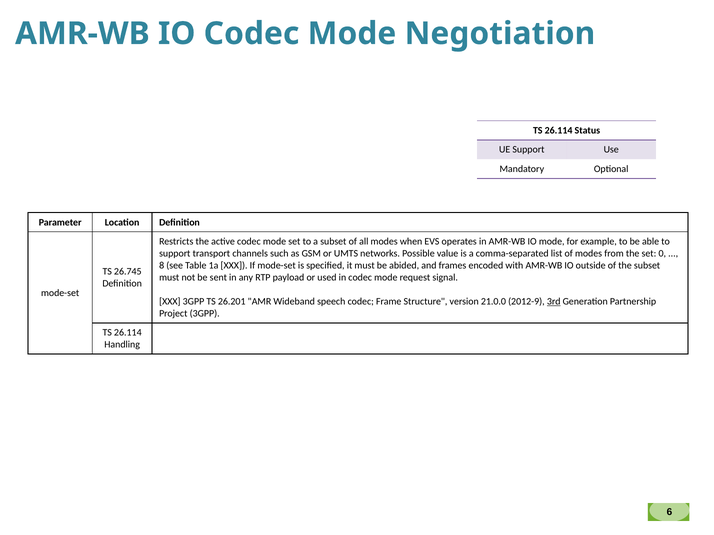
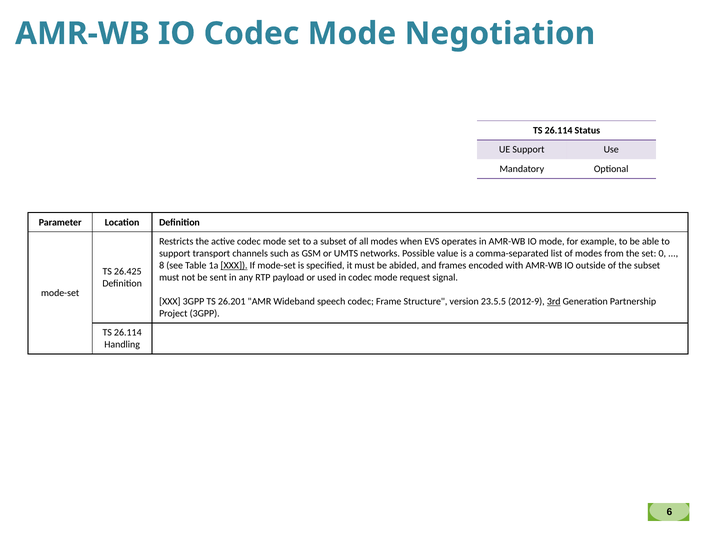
XXX underline: none -> present (234, 266)
26.745: 26.745 -> 26.425 (128, 272)
21.0.0: 21.0.0 -> 23.5.5 (493, 302)
